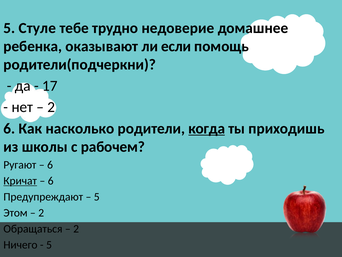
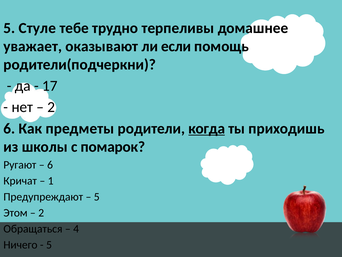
недоверие: недоверие -> терпеливы (178, 28)
ребенка: ребенка -> уважает (33, 46)
насколько: насколько -> предметы (80, 128)
рабочем: рабочем -> помарок (113, 147)
Кричат underline: present -> none (20, 180)
6: 6 -> 1 (51, 180)
2: 2 -> 4 (76, 228)
